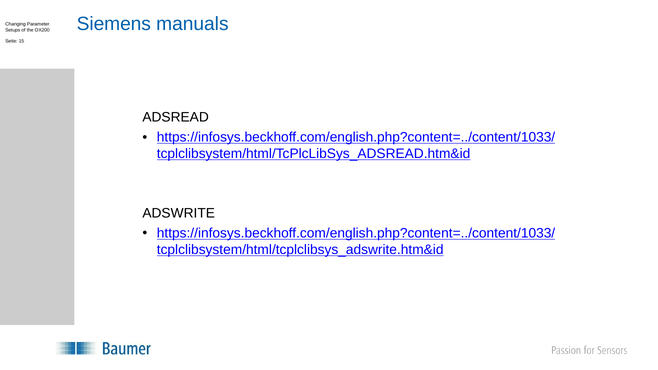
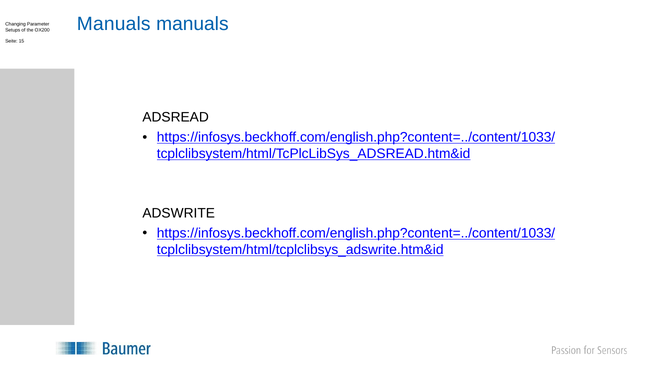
Siemens: Siemens -> Manuals (114, 24)
